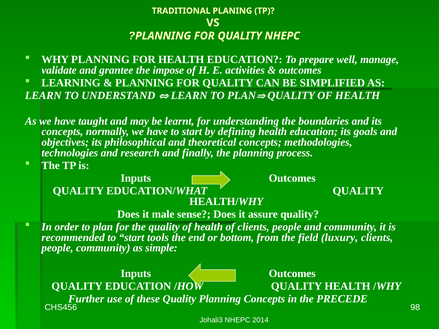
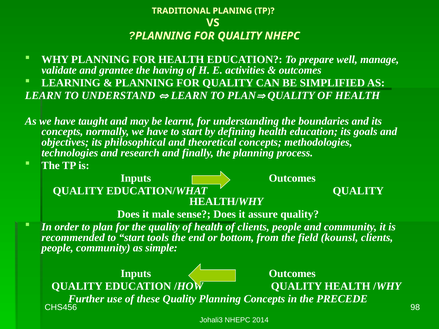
impose: impose -> having (168, 70)
luxury: luxury -> kounsl (340, 238)
